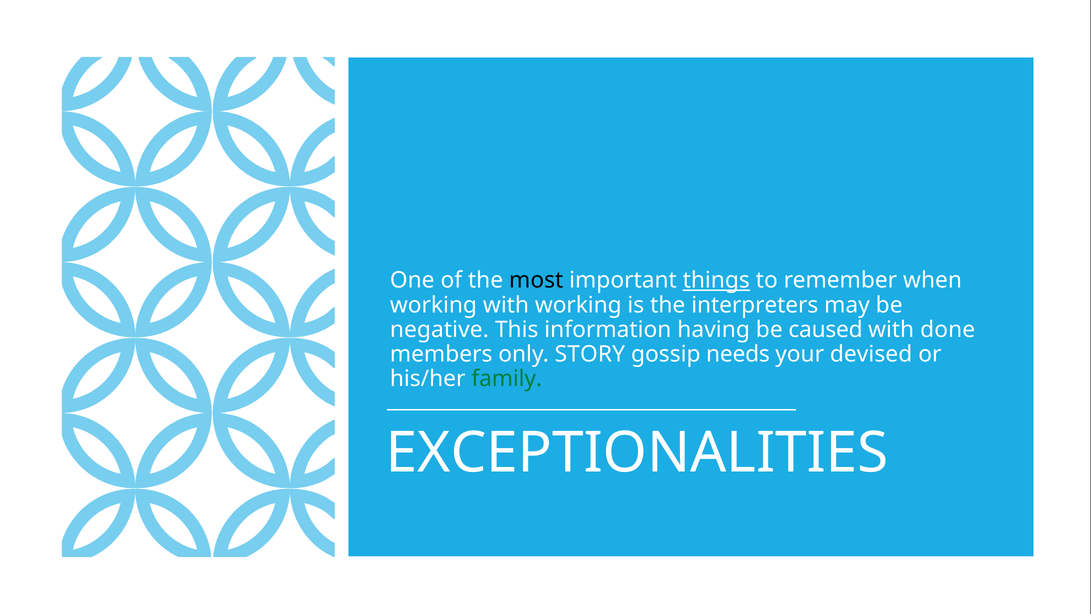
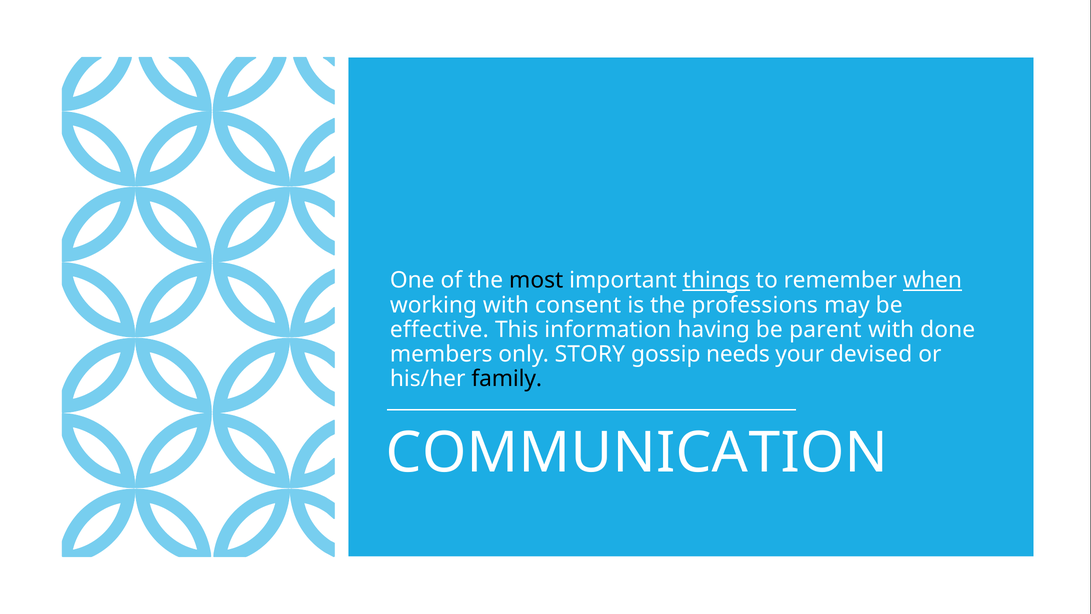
when underline: none -> present (933, 280)
with working: working -> consent (578, 305)
interpreters: interpreters -> professions (755, 305)
negative: negative -> effective (439, 329)
caused: caused -> parent (825, 329)
family colour: green -> black (507, 379)
EXCEPTIONALITIES: EXCEPTIONALITIES -> COMMUNICATION (637, 453)
